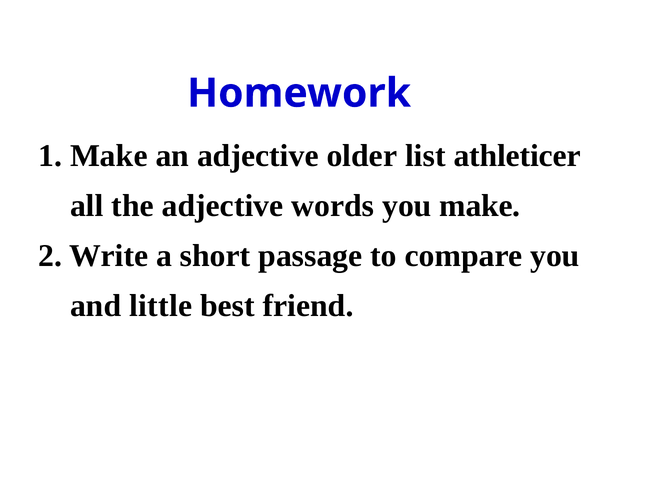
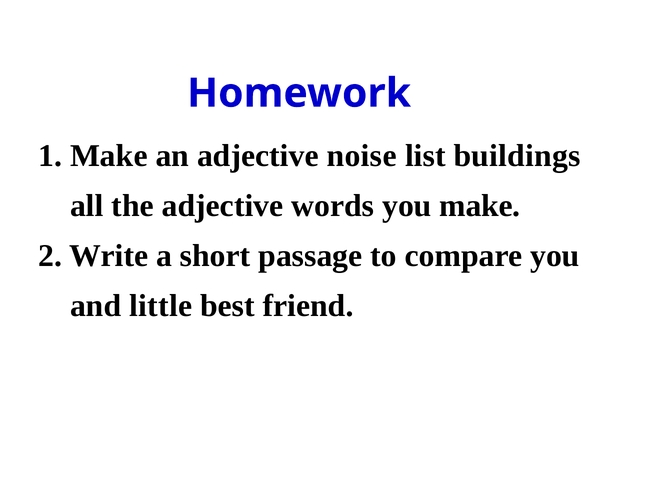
older: older -> noise (362, 156)
athleticer: athleticer -> buildings (517, 156)
